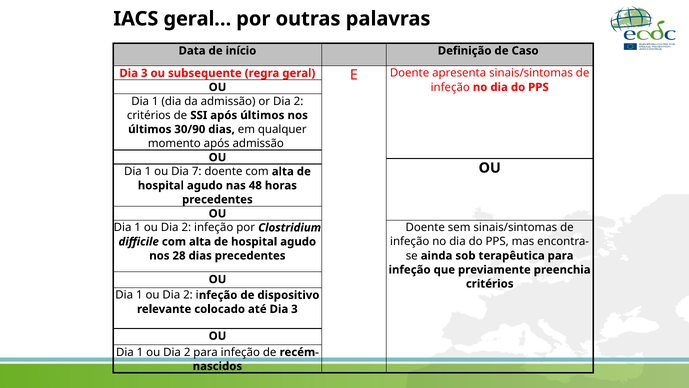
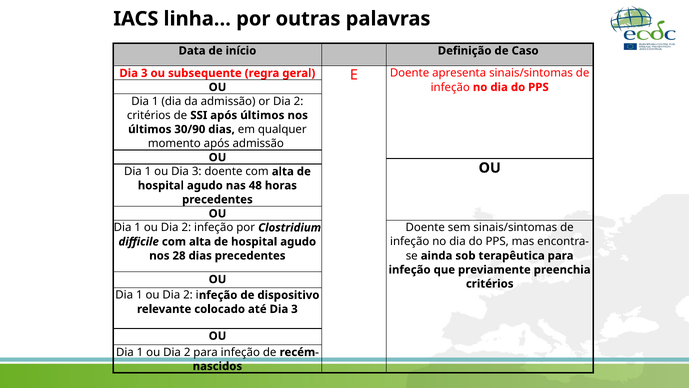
geral…: geral… -> linha… (197, 19)
ou Dia 7: 7 -> 3 (197, 171)
